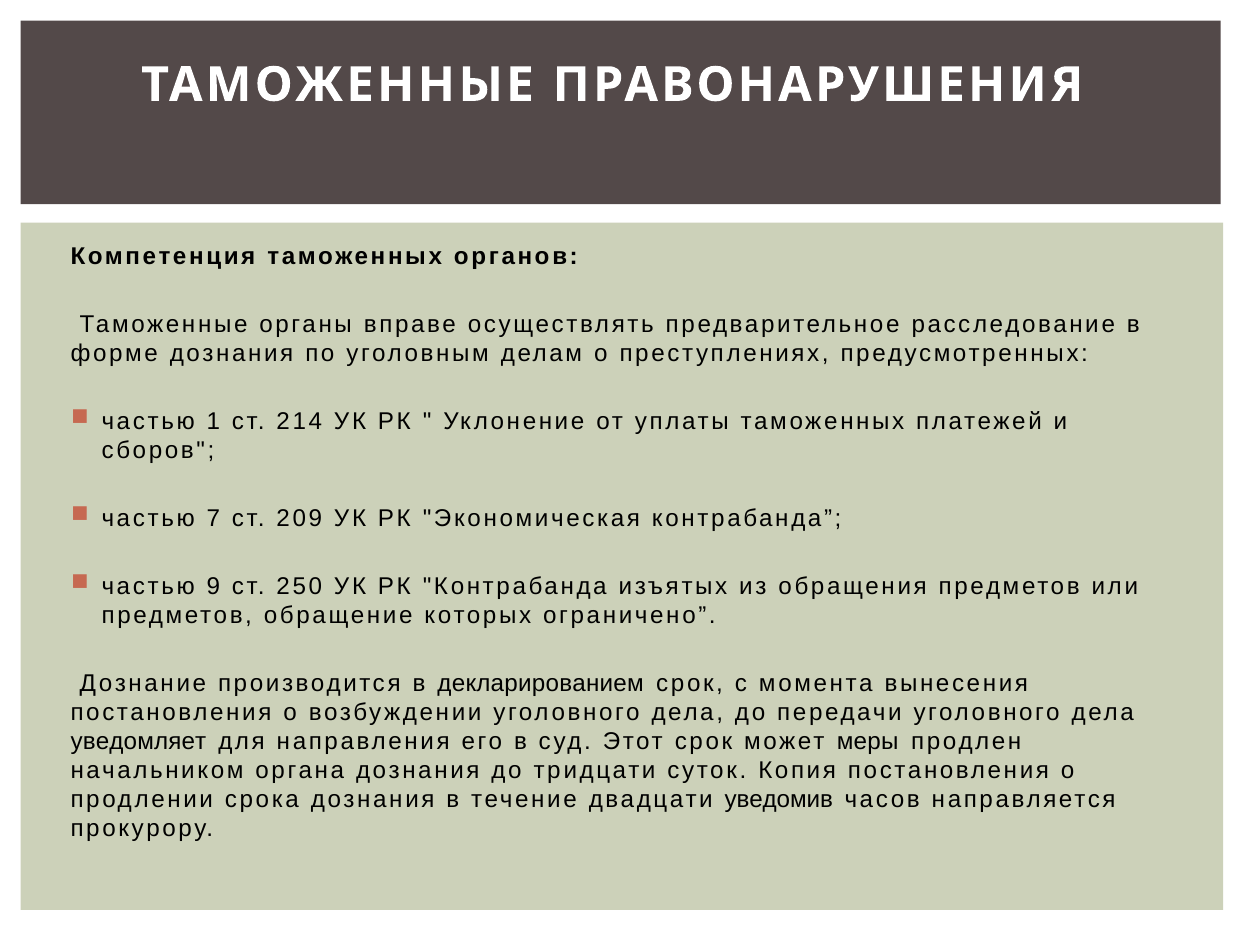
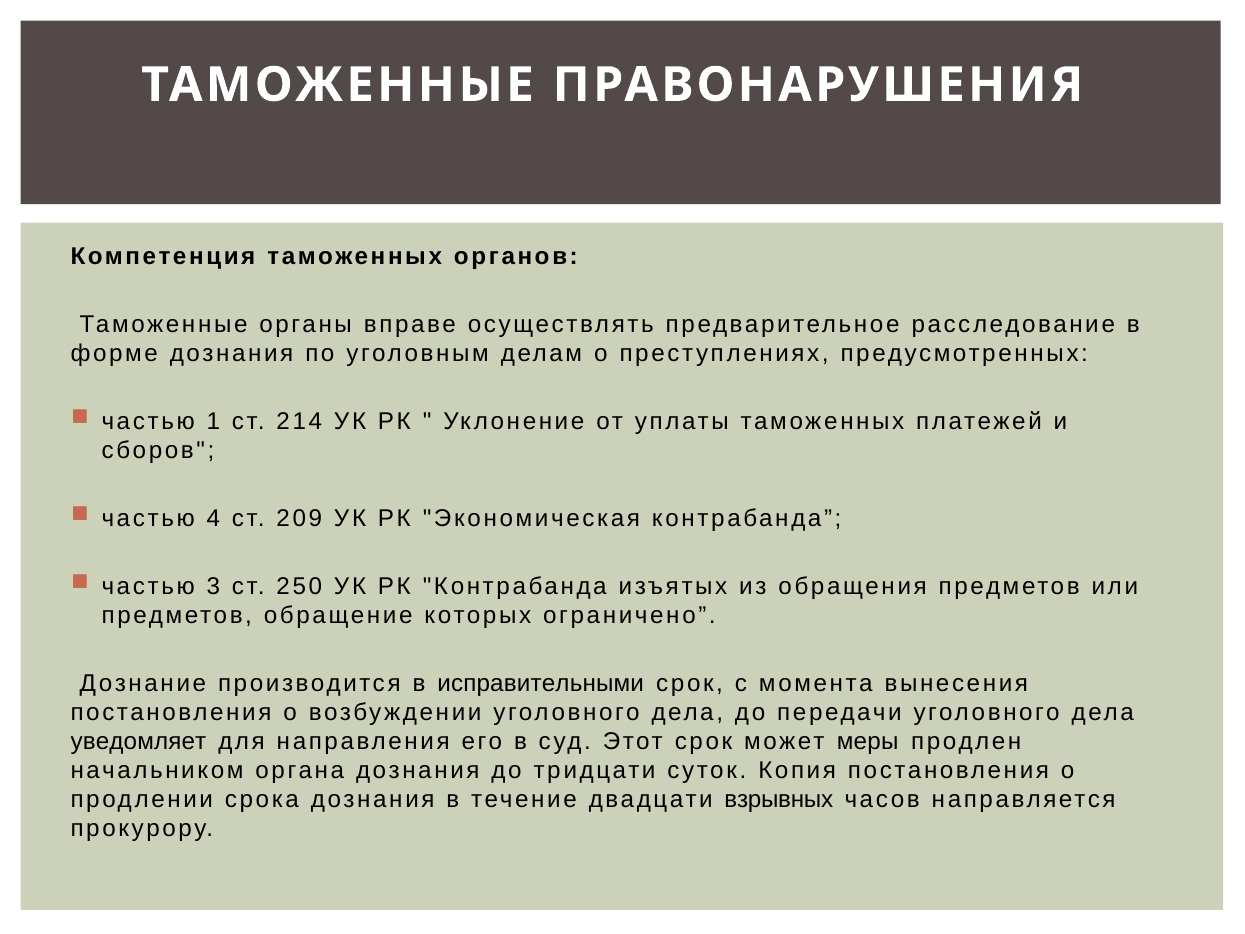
7: 7 -> 4 (213, 518)
9: 9 -> 3 (213, 586)
декларированием: декларированием -> исправительными (541, 683)
уведомив: уведомив -> взрывных (779, 799)
